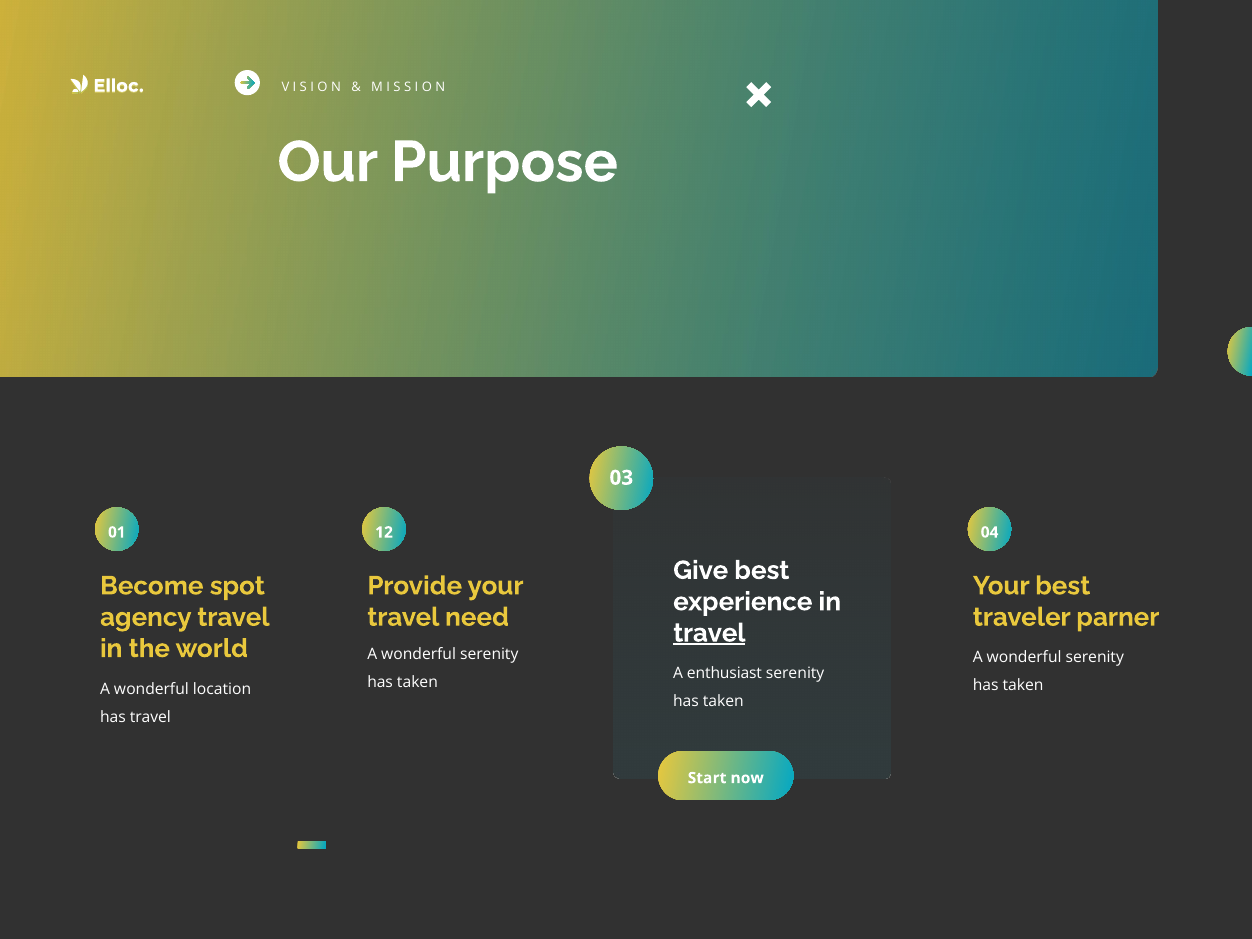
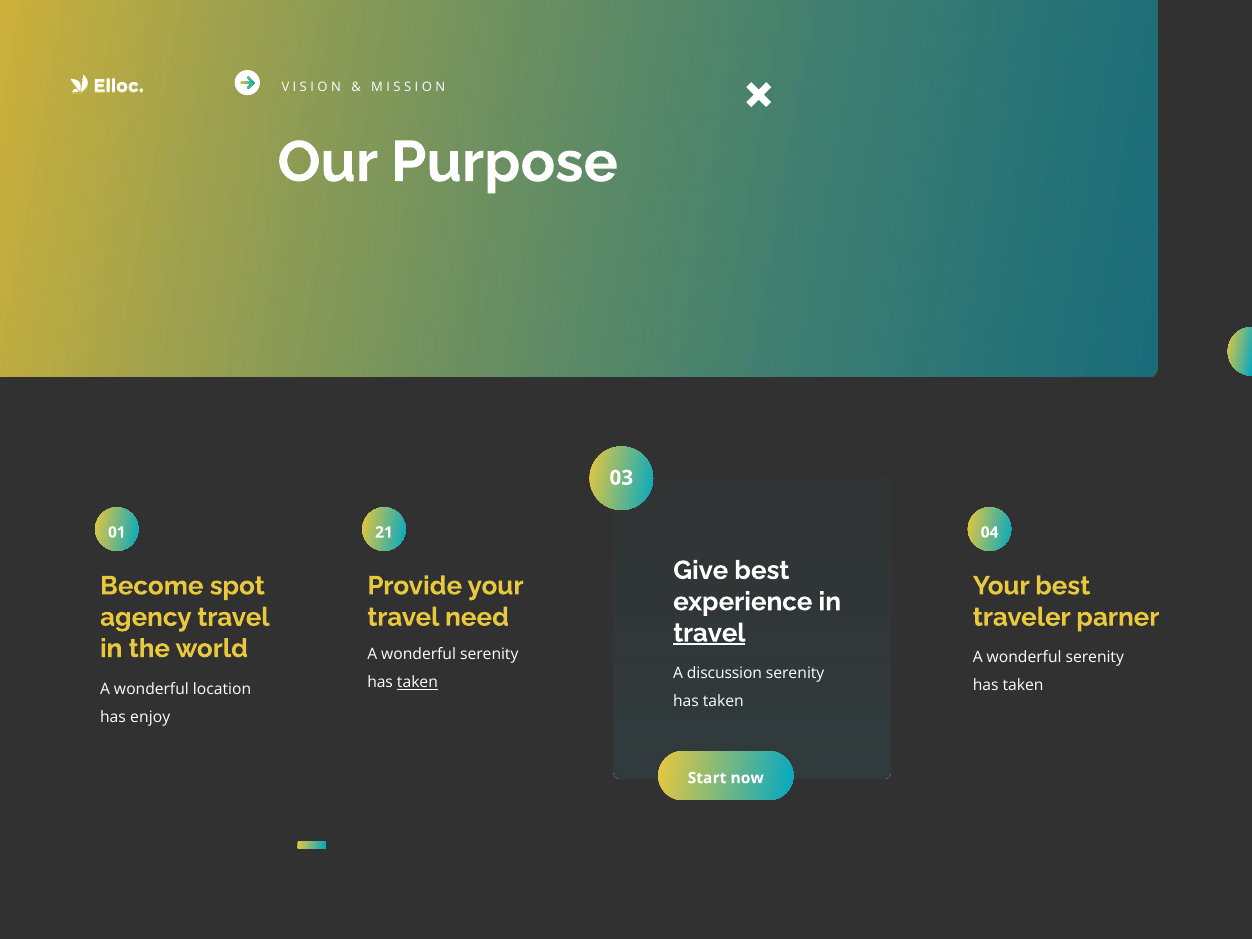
12: 12 -> 21 (384, 532)
enthusiast: enthusiast -> discussion (724, 674)
taken underline: none -> present (417, 682)
has travel: travel -> enjoy (150, 717)
